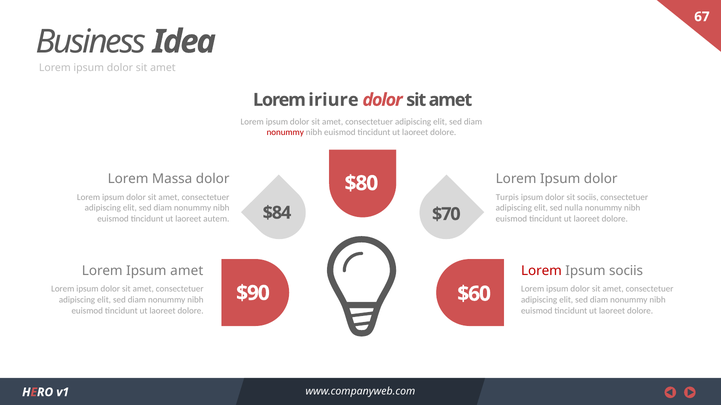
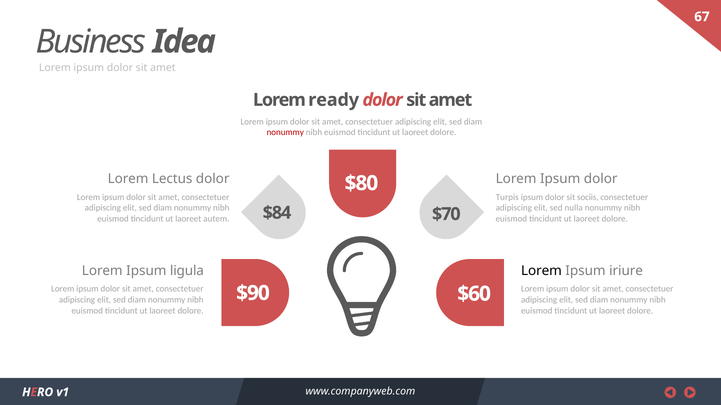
iriure: iriure -> ready (334, 100)
Massa: Massa -> Lectus (172, 179)
Ipsum amet: amet -> ligula (187, 271)
Lorem colour: red -> black (541, 271)
Ipsum sociis: sociis -> iriure (626, 271)
